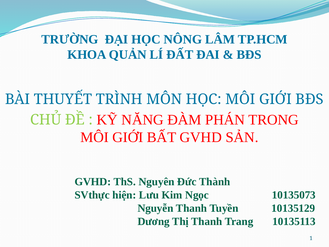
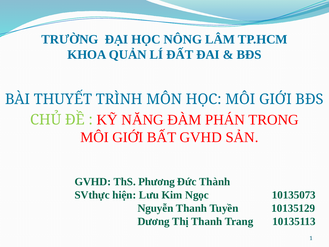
Nguyên: Nguyên -> Phương (157, 182)
